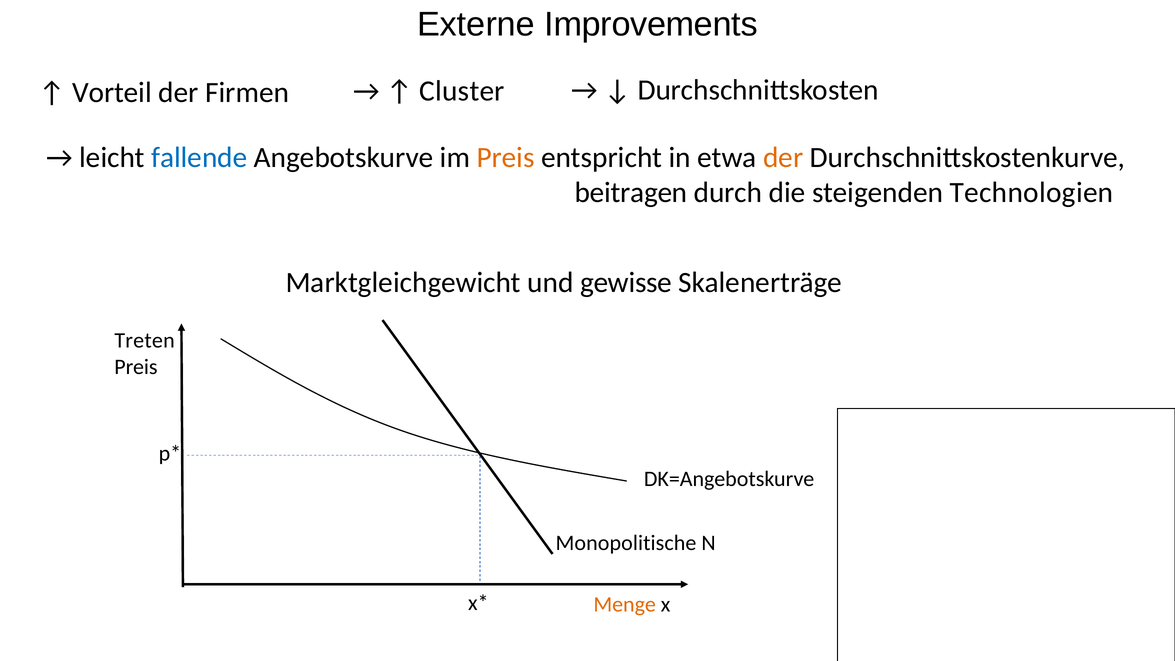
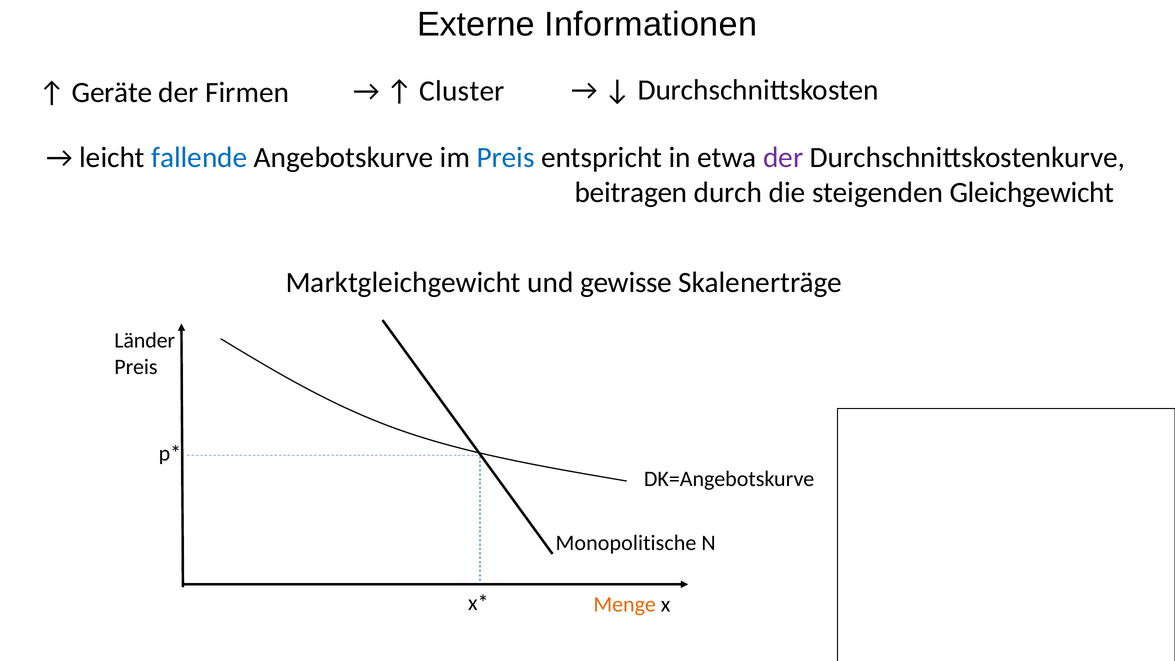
Improvements: Improvements -> Informationen (651, 25)
Vorteil: Vorteil -> Geräte (112, 92)
Preis colour: orange -> blue (506, 157)
der colour: orange -> purple (783, 157)
Technologien: Technologien -> Gleichgewicht (1032, 193)
Treten: Treten -> Länder (145, 341)
